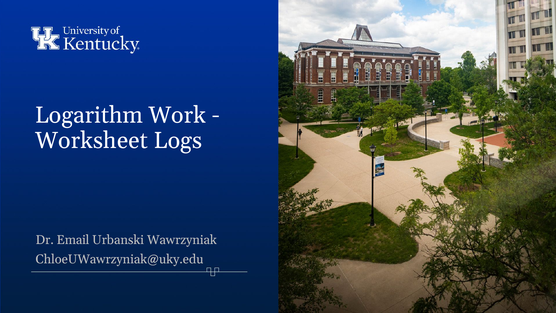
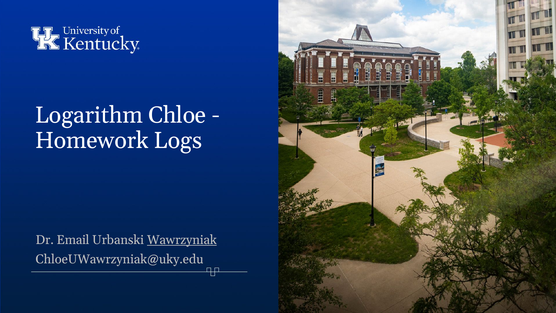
Work: Work -> Chloe (177, 115)
Worksheet: Worksheet -> Homework (92, 140)
Wawrzyniak underline: none -> present (182, 240)
